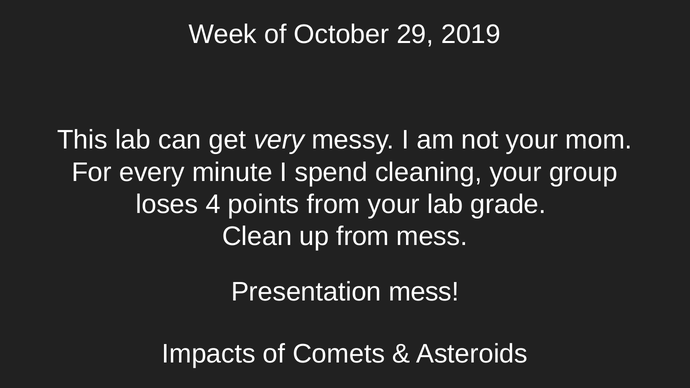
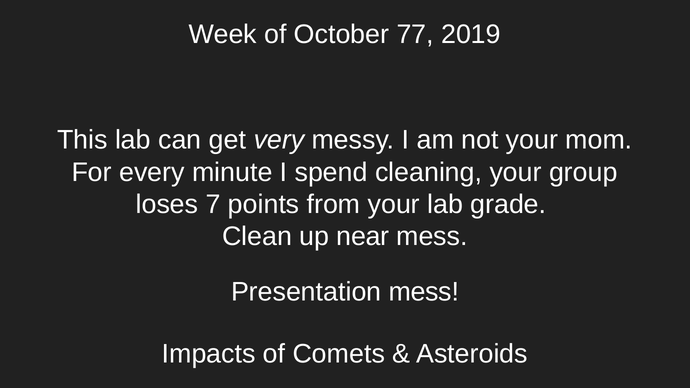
29: 29 -> 77 (415, 34)
4: 4 -> 7 (213, 204)
up from: from -> near (363, 237)
